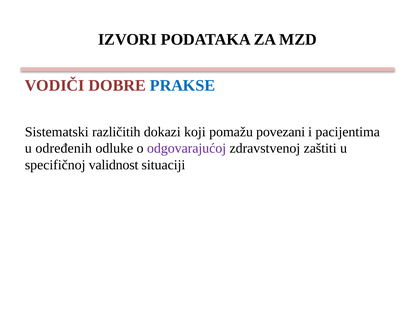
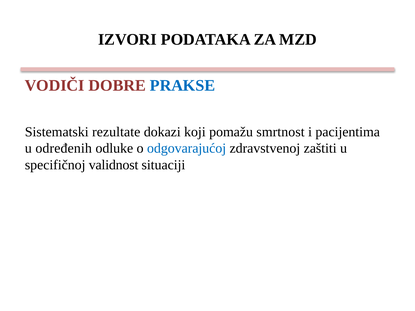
različitih: različitih -> rezultate (116, 132)
povezani: povezani -> smrtnost (281, 132)
odgovarajućoj colour: purple -> blue (187, 149)
